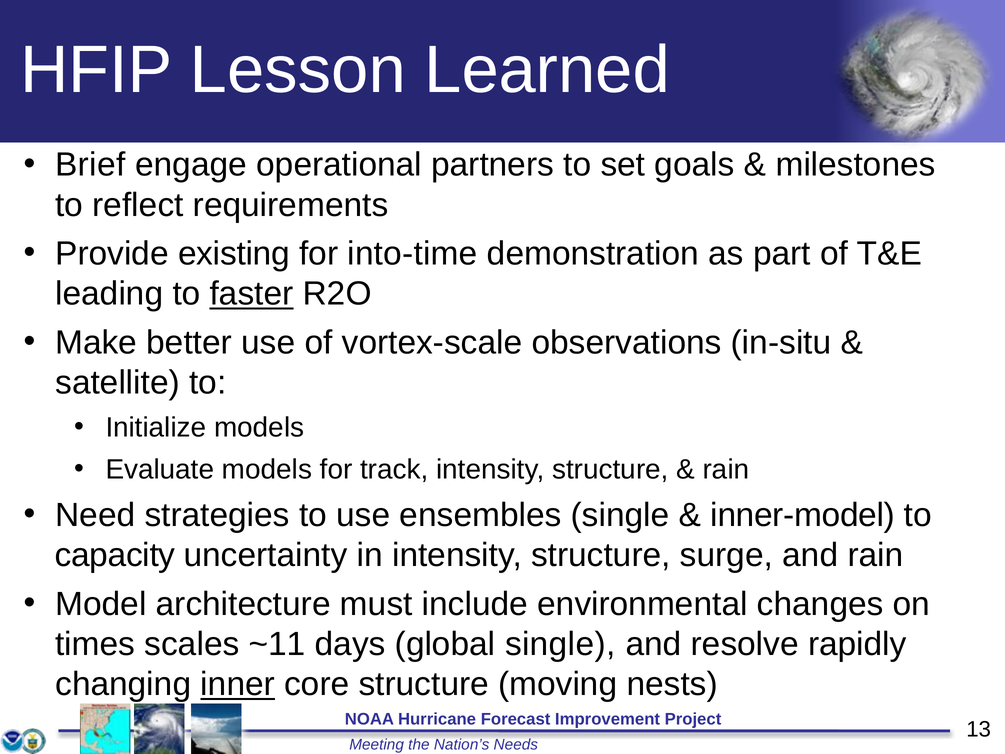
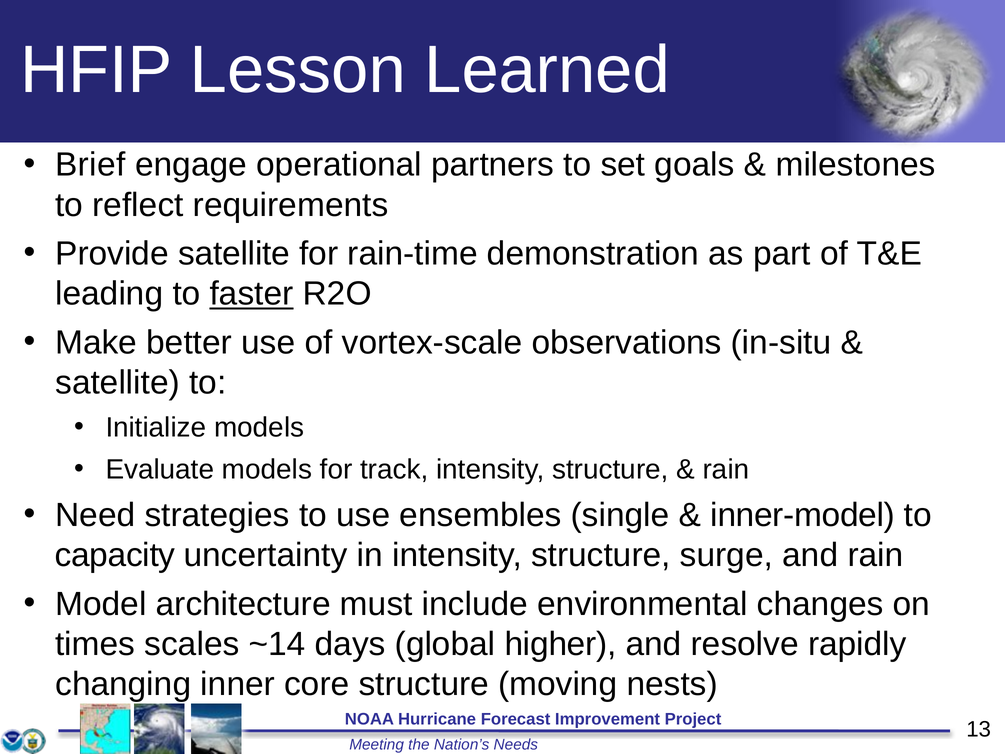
Provide existing: existing -> satellite (234, 254)
into-time: into-time -> rain-time (413, 254)
~11: ~11 -> ~14 (277, 644)
global single: single -> higher (561, 644)
inner underline: present -> none (238, 684)
